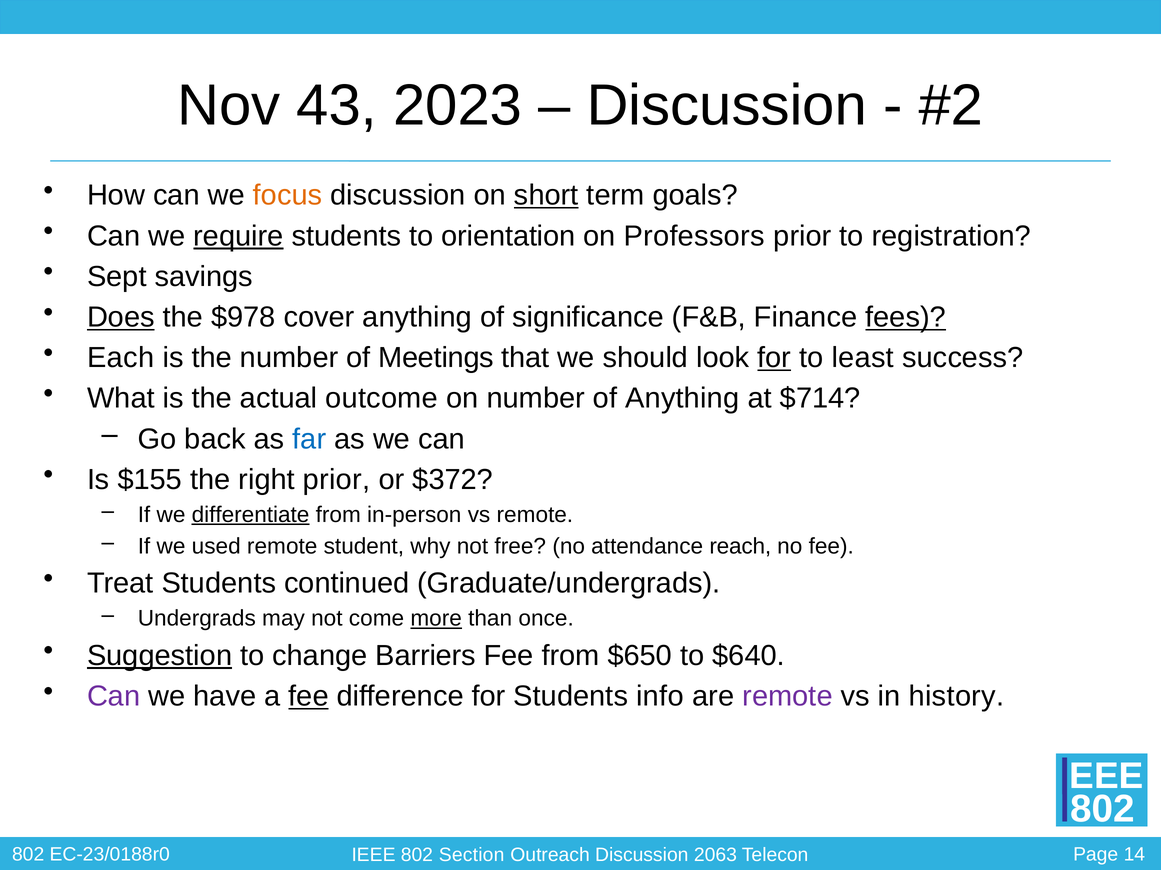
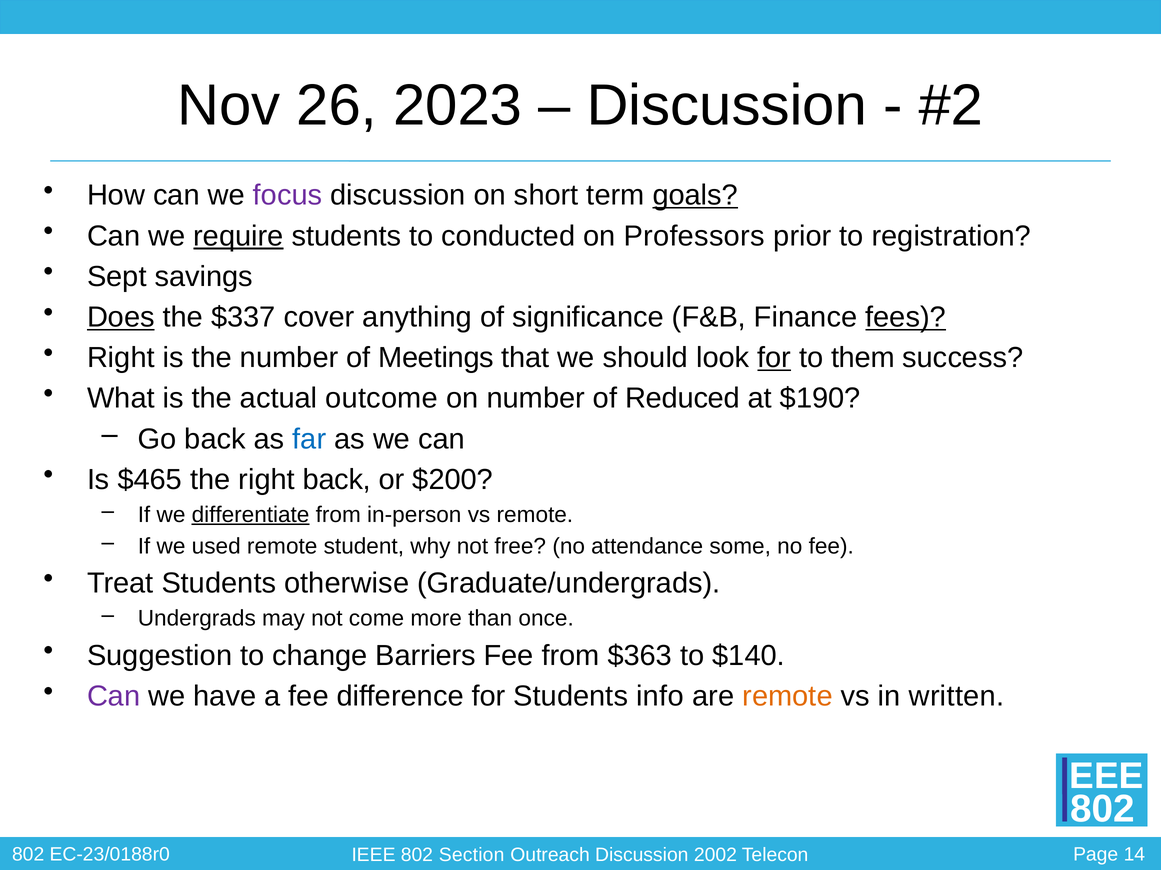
43: 43 -> 26 (337, 106)
focus colour: orange -> purple (288, 196)
short underline: present -> none (546, 196)
goals underline: none -> present (695, 196)
orientation: orientation -> conducted (508, 236)
$978: $978 -> $337 (243, 317)
Each: Each -> Right (121, 358)
least: least -> them (863, 358)
of Anything: Anything -> Reduced (682, 399)
$714: $714 -> $190 (820, 399)
$155: $155 -> $465 (150, 480)
right prior: prior -> back (337, 480)
$372: $372 -> $200 (453, 480)
reach: reach -> some (740, 547)
continued: continued -> otherwise (347, 584)
more underline: present -> none (436, 619)
Suggestion underline: present -> none (160, 656)
$650: $650 -> $363 (640, 656)
$640: $640 -> $140 (749, 656)
fee underline: present -> none (309, 697)
remote colour: purple -> orange (788, 697)
history: history -> written (957, 697)
2063: 2063 -> 2002 (715, 856)
